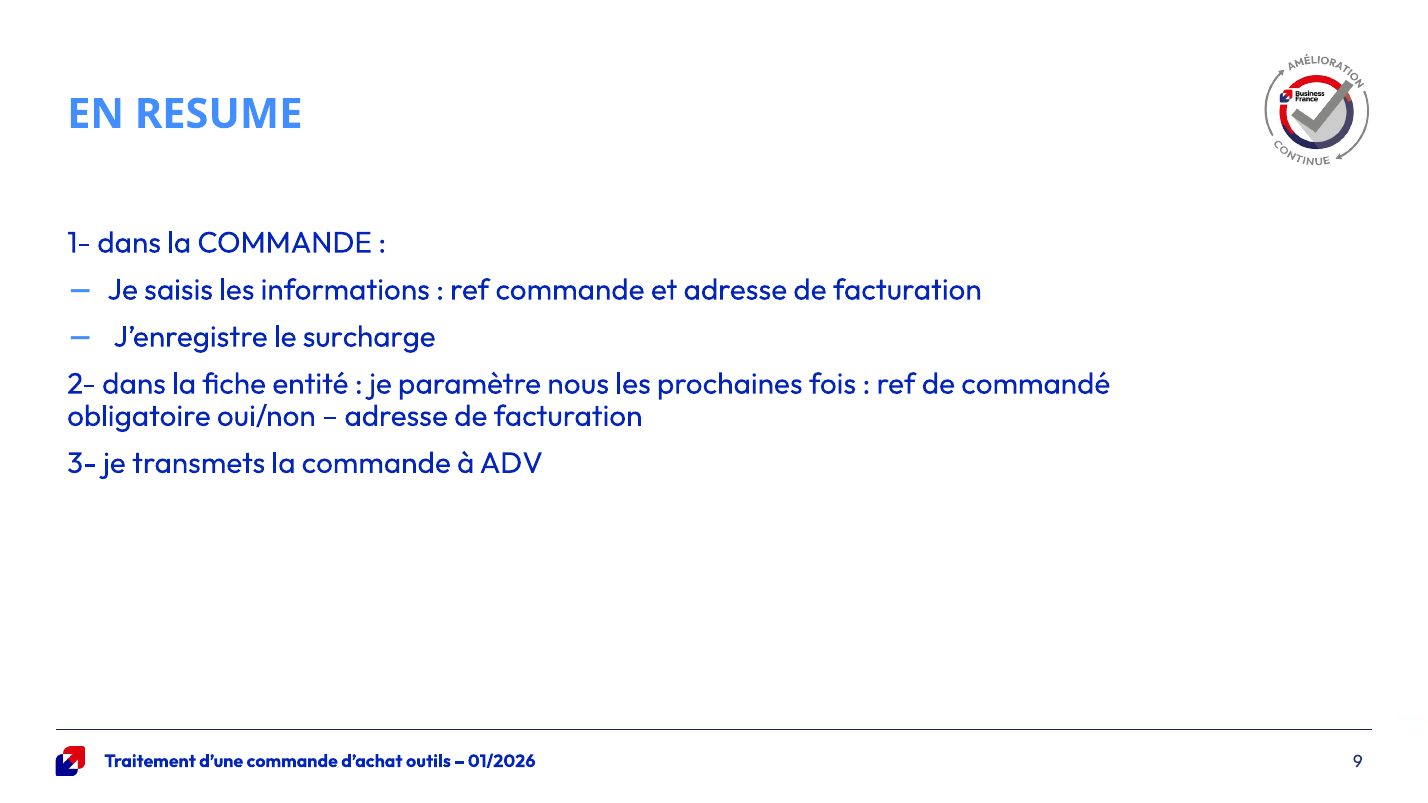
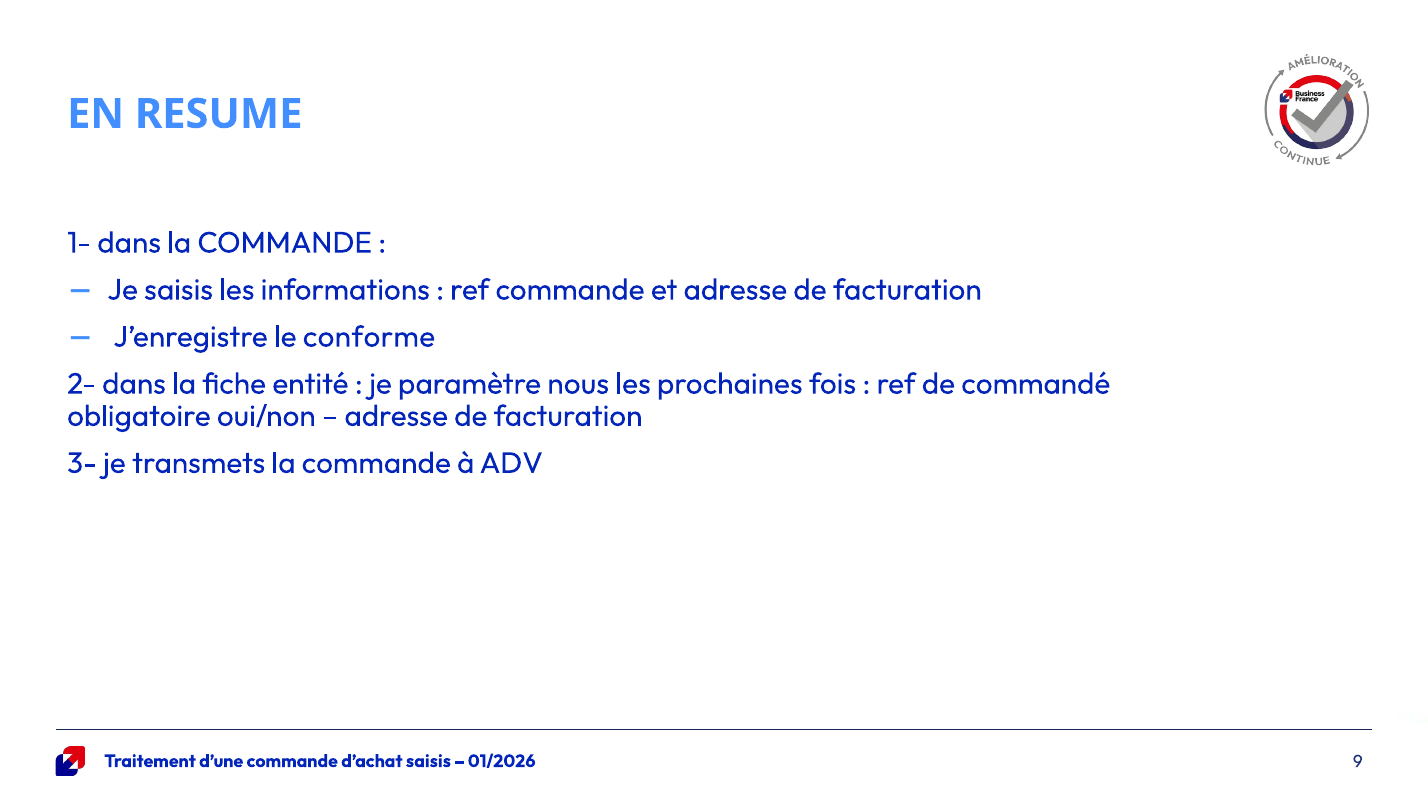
surcharge: surcharge -> conforme (369, 337)
d’achat outils: outils -> saisis (428, 761)
